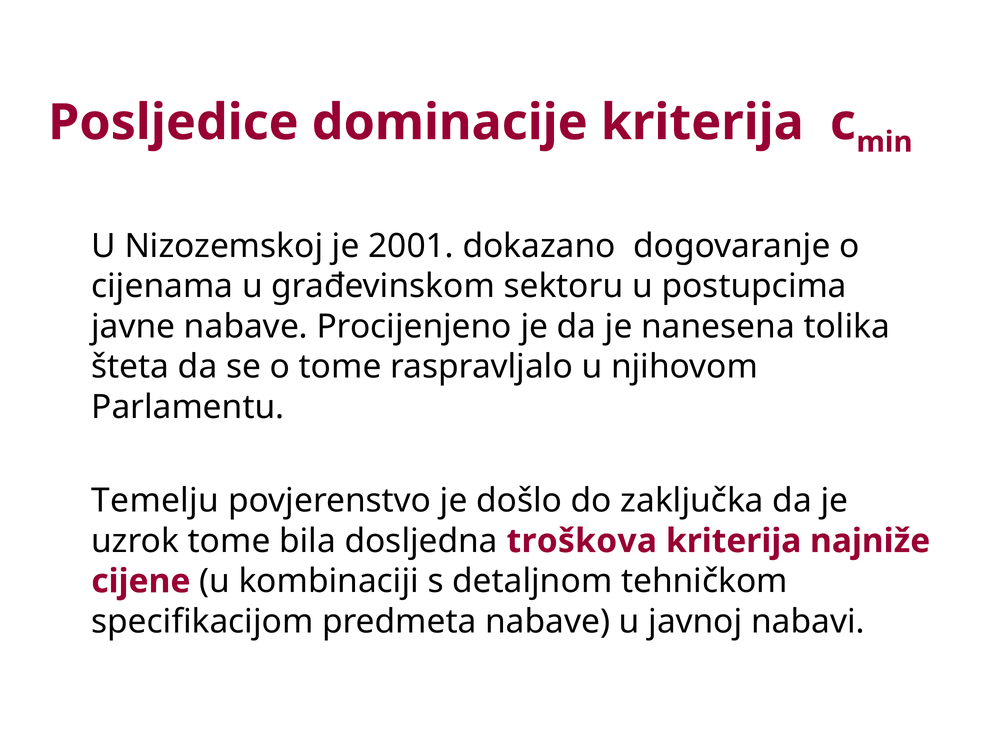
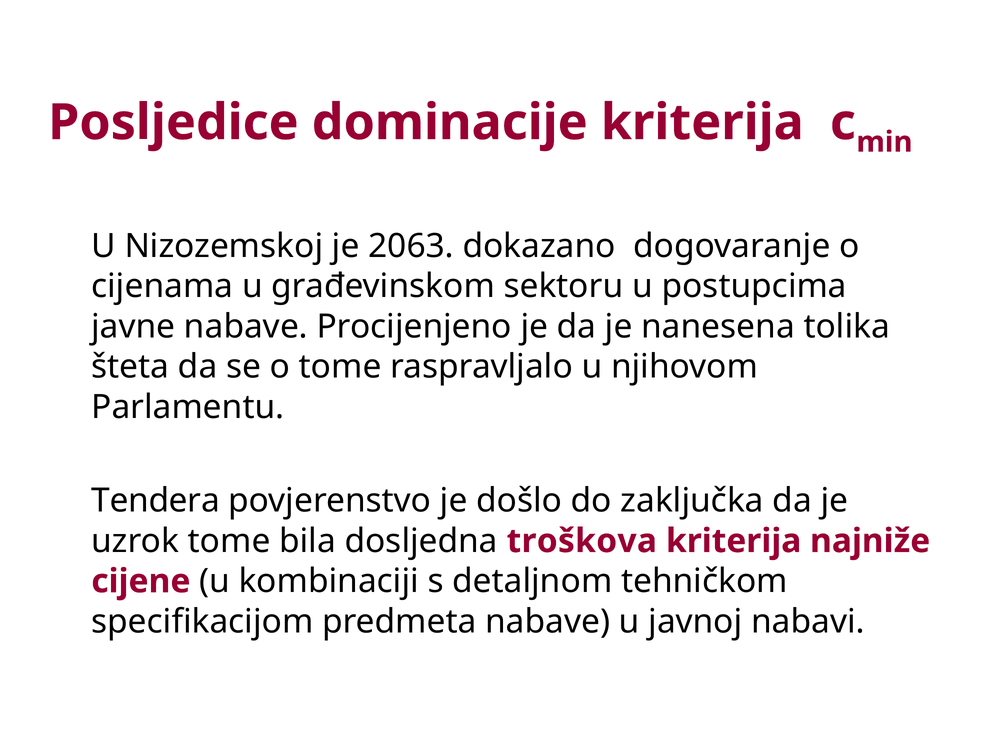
2001: 2001 -> 2063 (411, 246)
Temelju: Temelju -> Tendera (156, 501)
